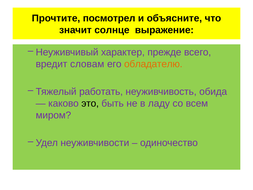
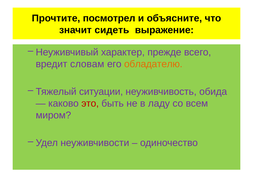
солнце: солнце -> сидеть (112, 30)
работать: работать -> ситуации (101, 92)
это colour: black -> red (90, 103)
